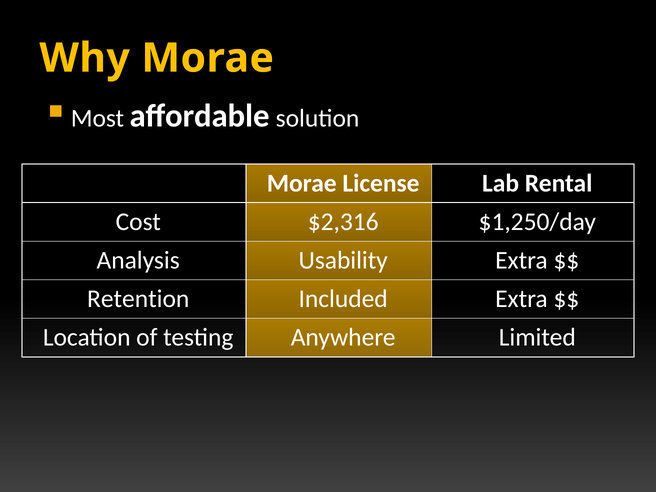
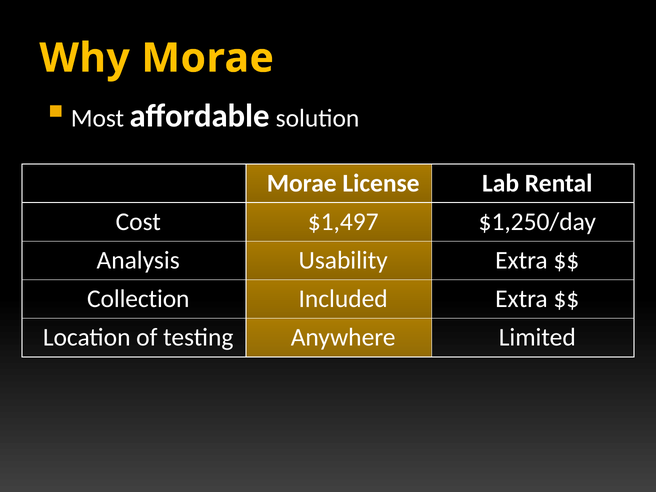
$2,316: $2,316 -> $1,497 (343, 222)
Retention: Retention -> Collection (138, 299)
